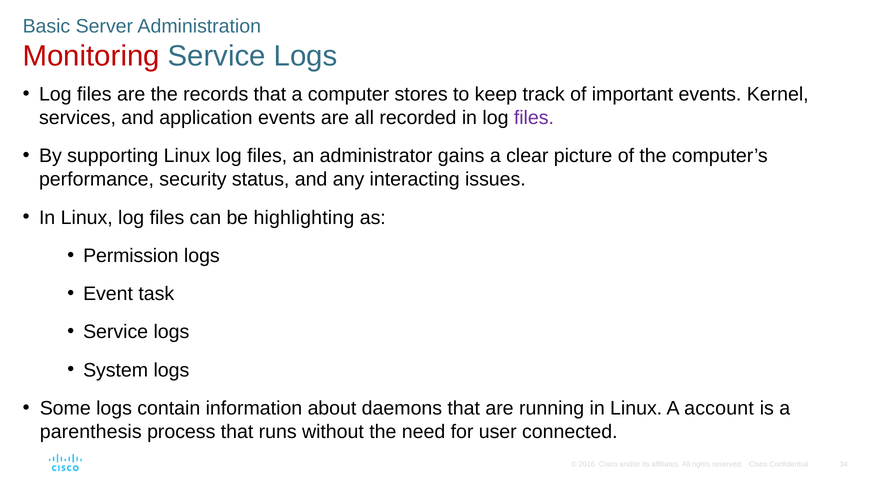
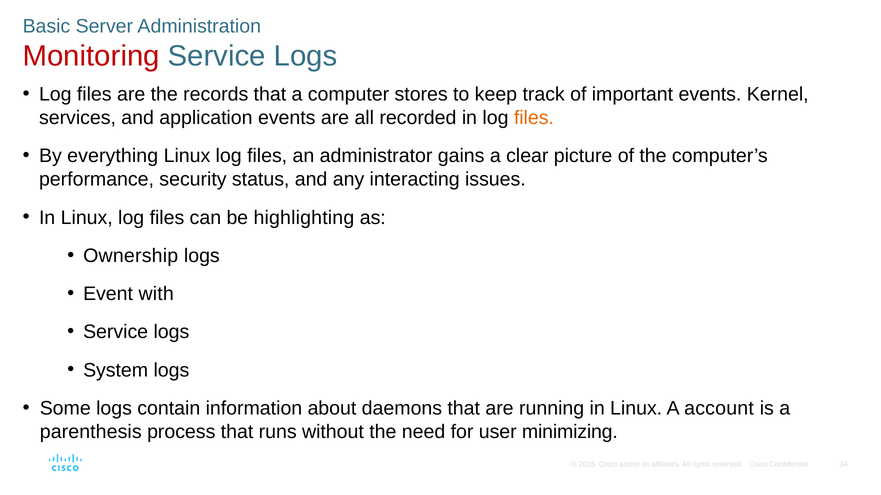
files colour: purple -> orange (534, 118)
supporting: supporting -> everything (113, 156)
Permission: Permission -> Ownership (131, 256)
task: task -> with (156, 294)
connected: connected -> minimizing (570, 432)
